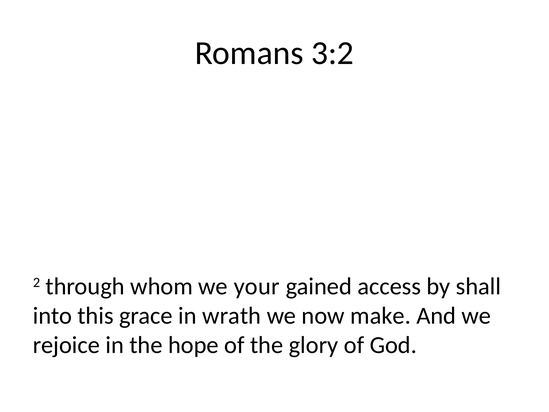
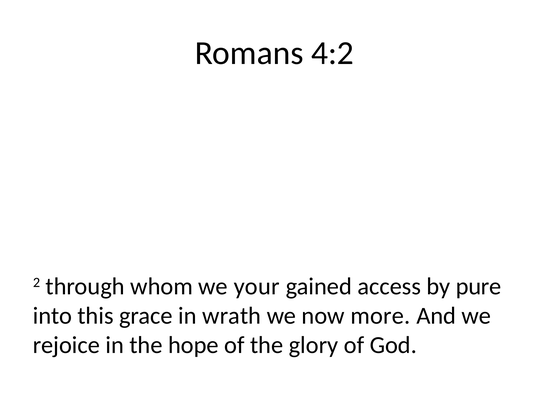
3:2: 3:2 -> 4:2 (332, 53)
shall: shall -> pure (479, 286)
make: make -> more (380, 315)
